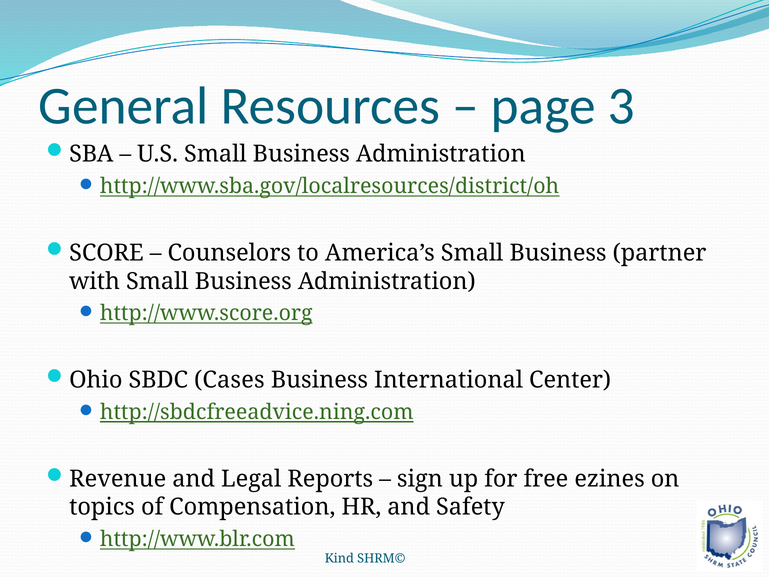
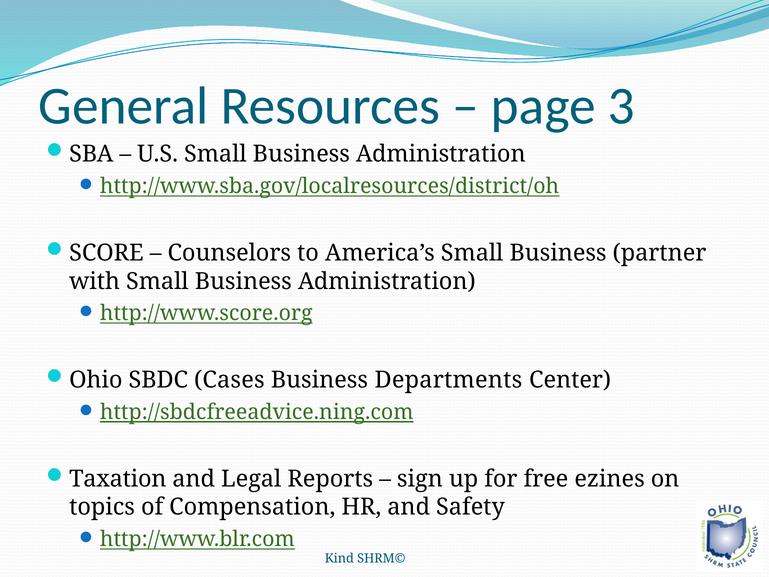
International: International -> Departments (448, 380)
Revenue: Revenue -> Taxation (118, 479)
